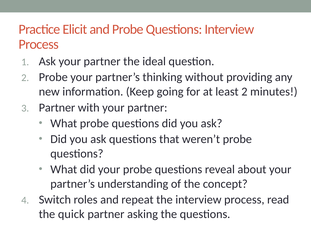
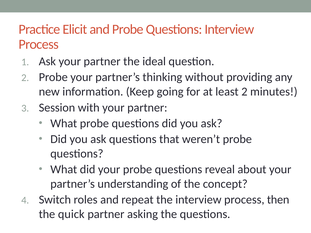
Partner: Partner -> Session (57, 108)
read: read -> then (278, 200)
